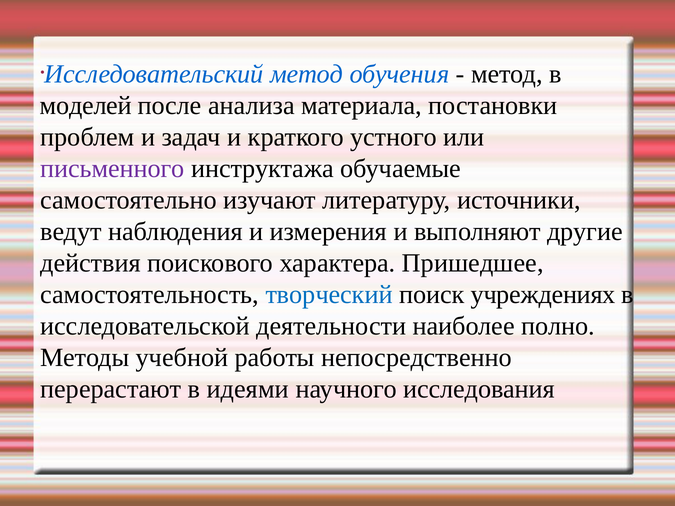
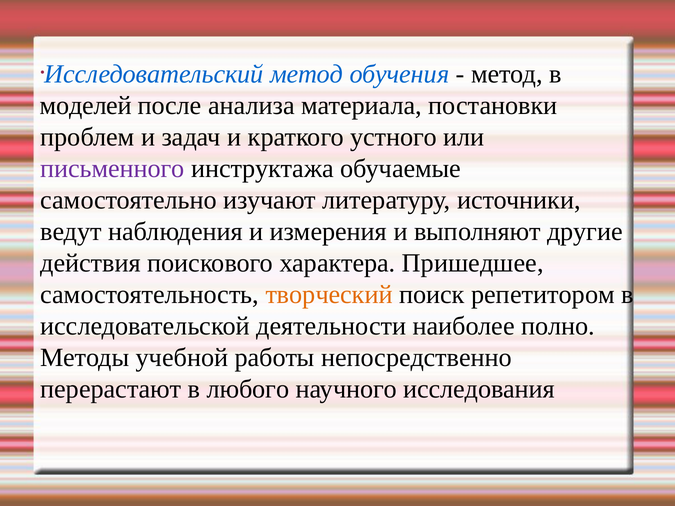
творческий colour: blue -> orange (329, 295)
учреждениях: учреждениях -> репетитором (543, 295)
идеями: идеями -> любого (248, 389)
